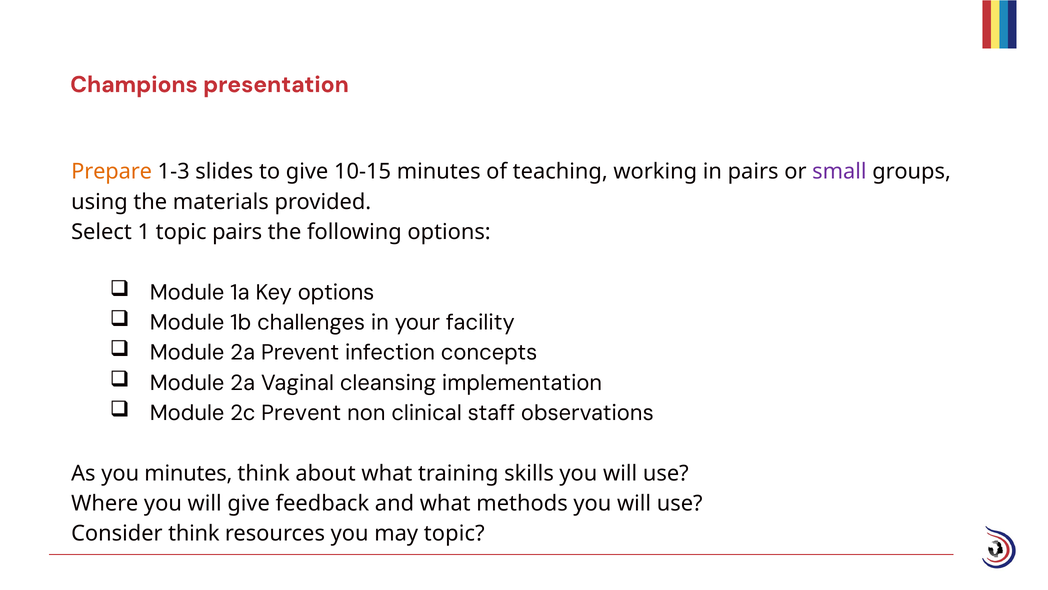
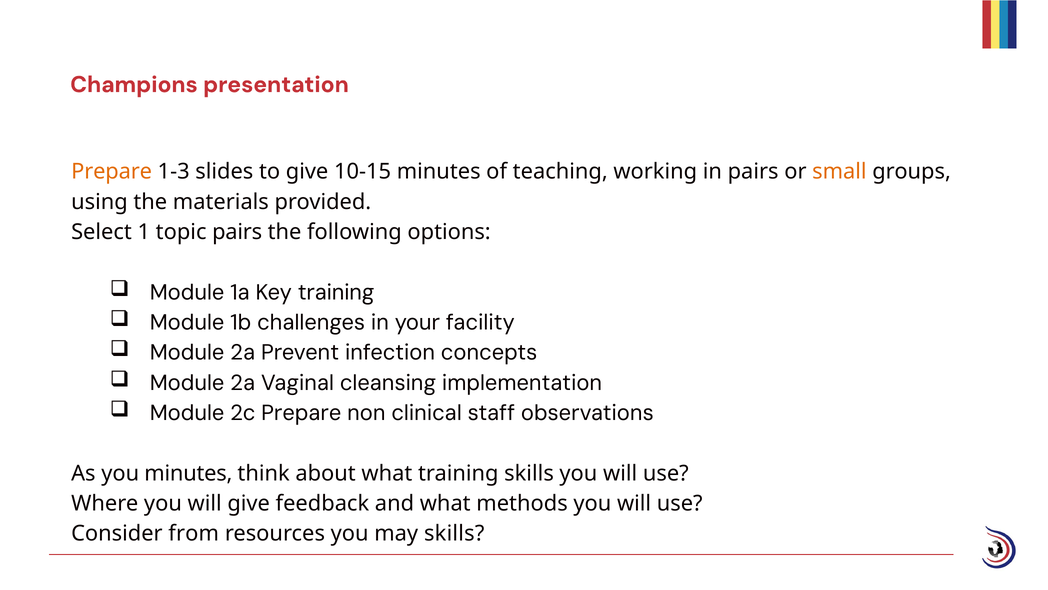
small colour: purple -> orange (839, 172)
Key options: options -> training (336, 292)
2c Prevent: Prevent -> Prepare (301, 413)
Consider think: think -> from (194, 533)
may topic: topic -> skills (454, 533)
